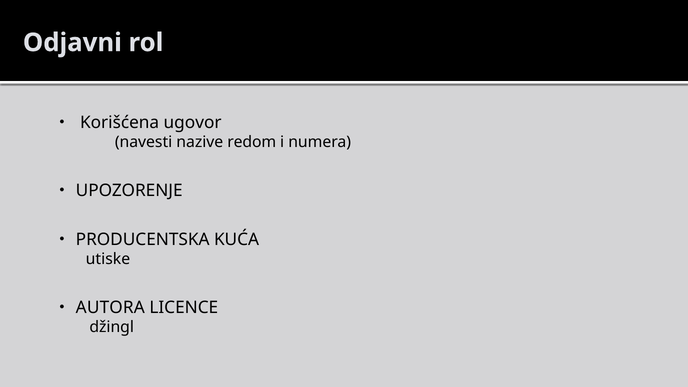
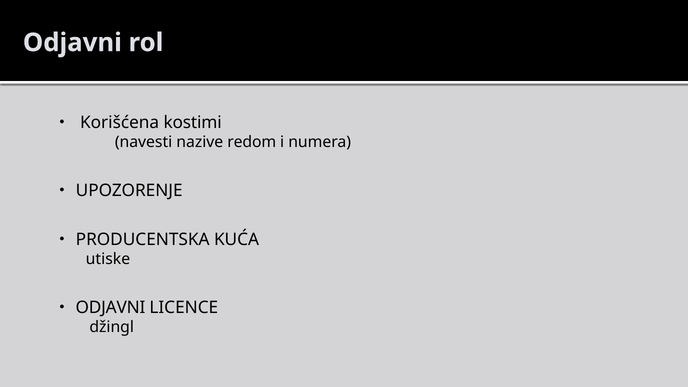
ugovor: ugovor -> kostimi (193, 123)
AUTORA: AUTORA -> ODJAVNI (110, 308)
